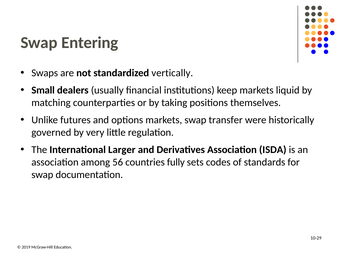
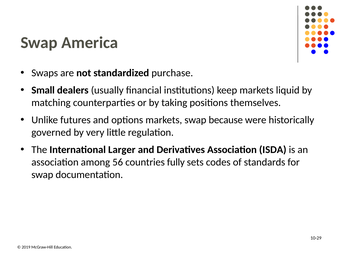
Entering: Entering -> America (90, 43)
vertically: vertically -> purchase (172, 73)
transfer: transfer -> because (226, 120)
